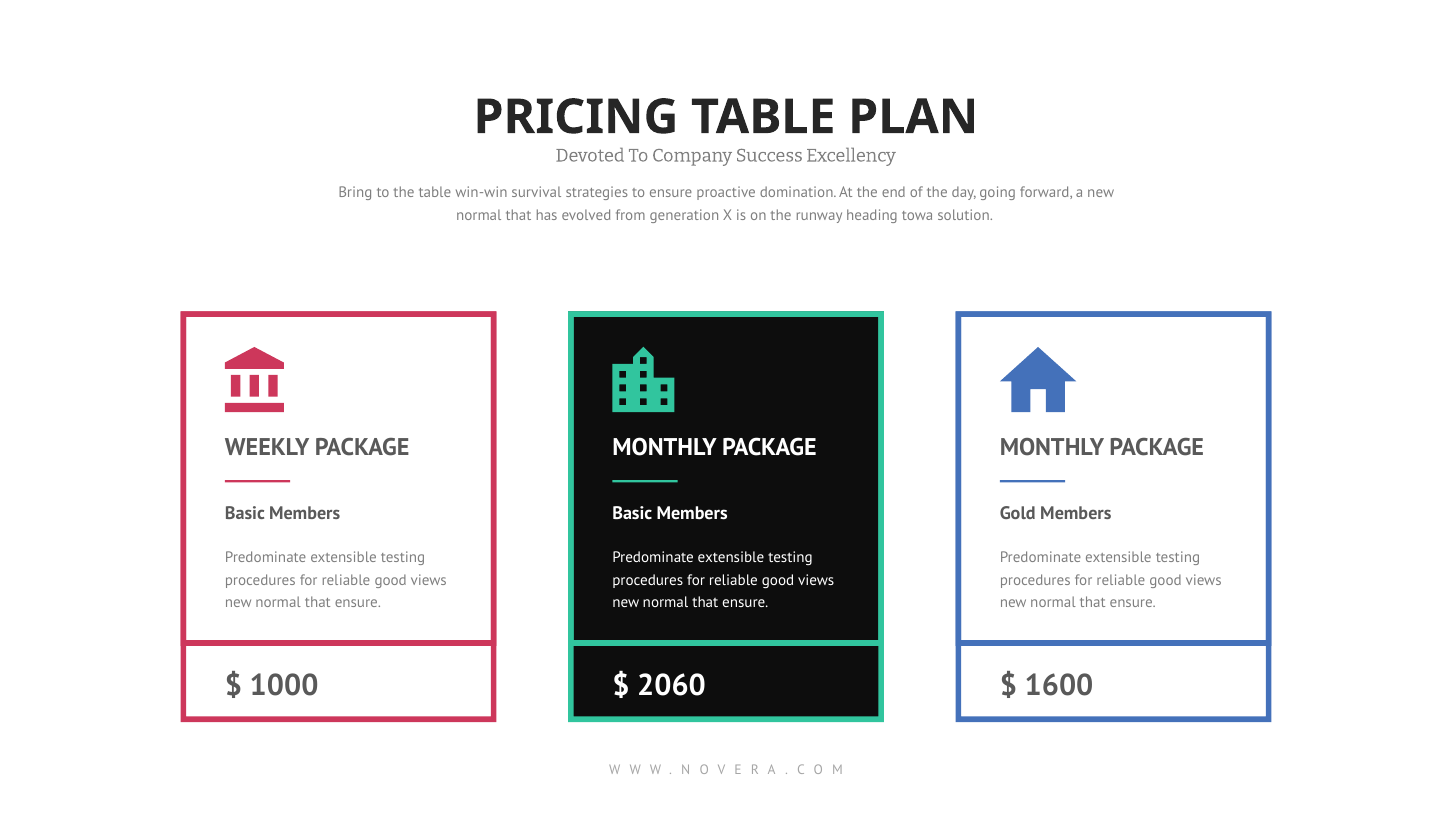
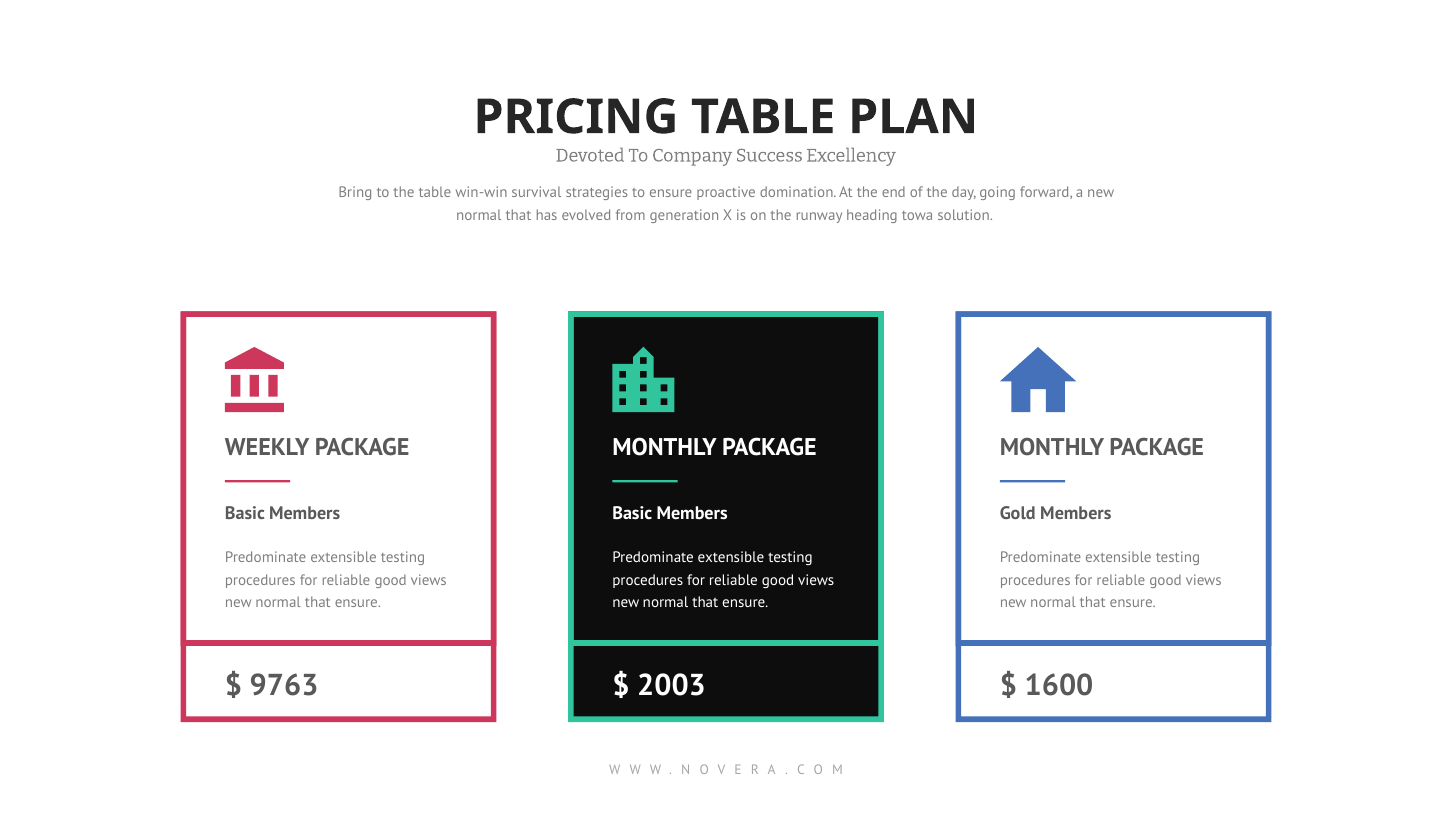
1000: 1000 -> 9763 (284, 686)
2060: 2060 -> 2003 (672, 686)
